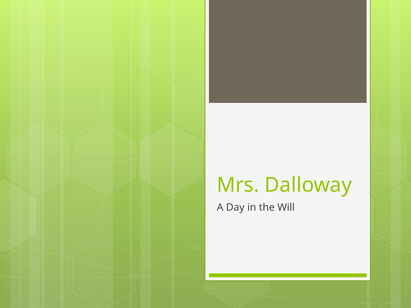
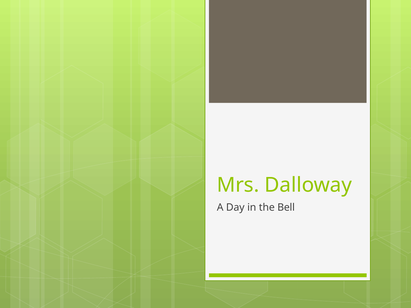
Will: Will -> Bell (286, 208)
